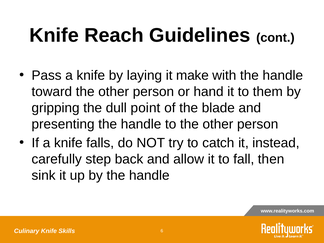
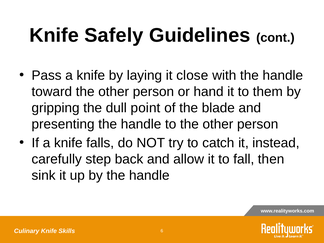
Reach: Reach -> Safely (114, 35)
make: make -> close (192, 75)
